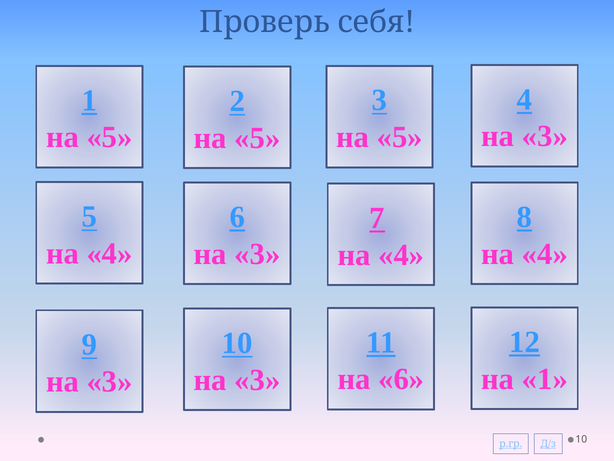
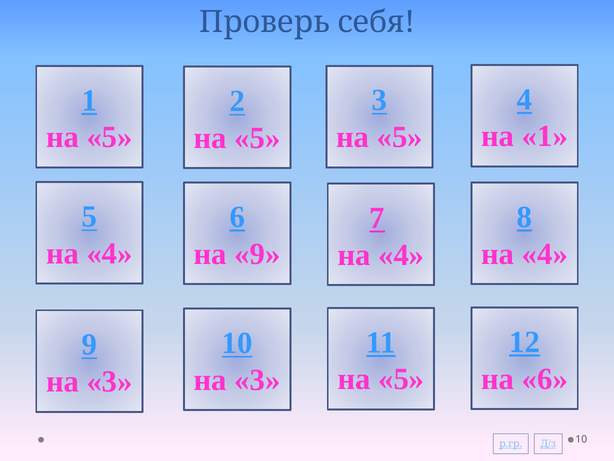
3: 3 -> 1 (545, 136)
3: 3 -> 9 (257, 254)
на 1: 1 -> 6 (545, 379)
6: 6 -> 5 (401, 379)
